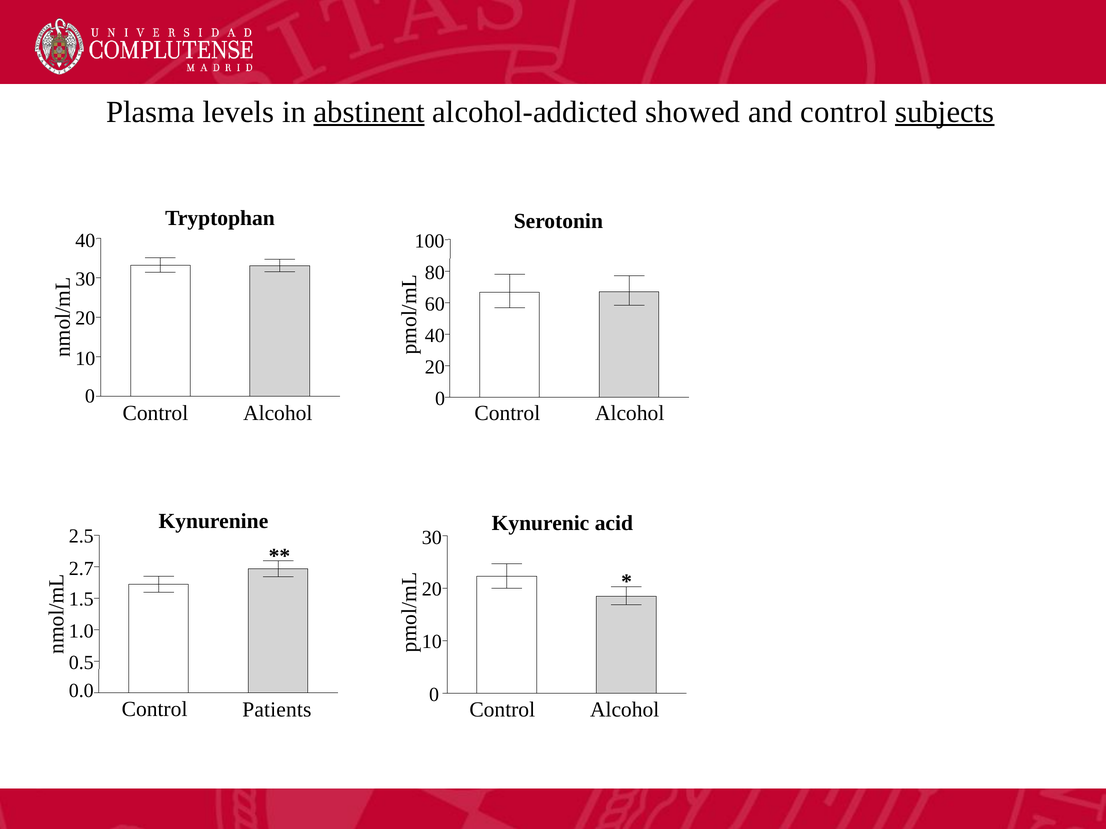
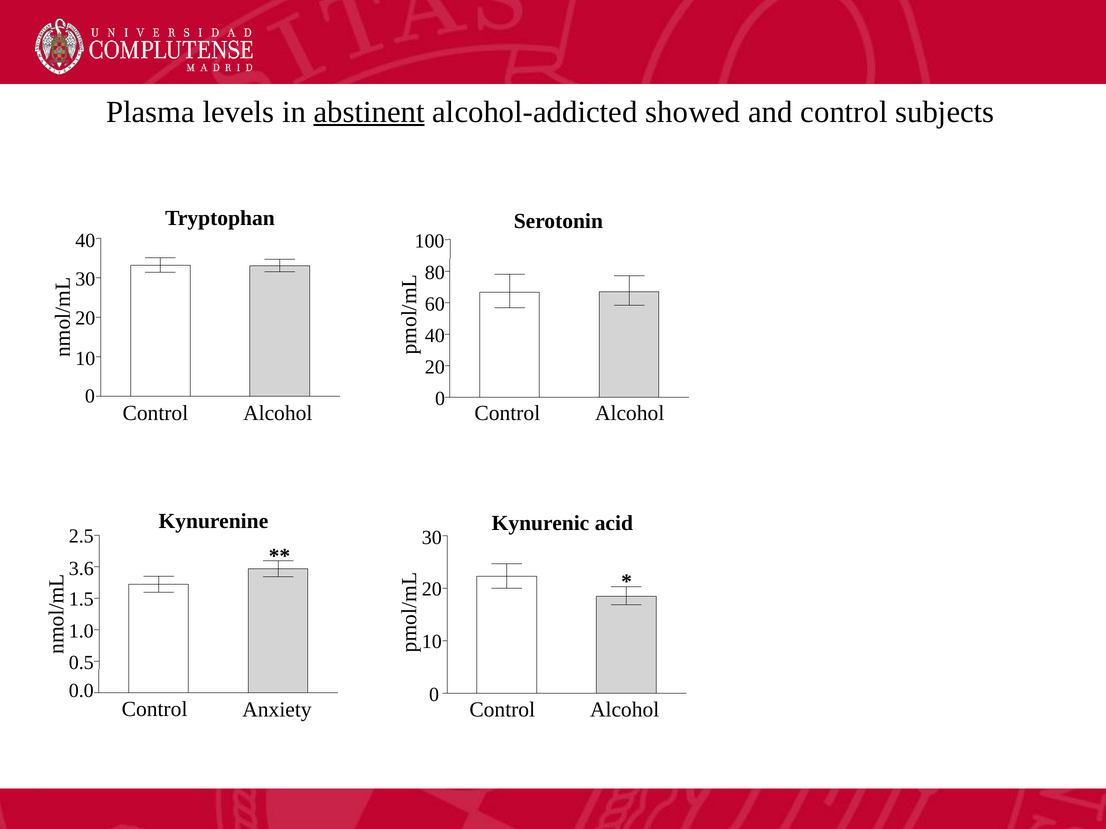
subjects underline: present -> none (945, 112)
2.7: 2.7 -> 3.6 (81, 569)
Patients: Patients -> Anxiety (277, 710)
